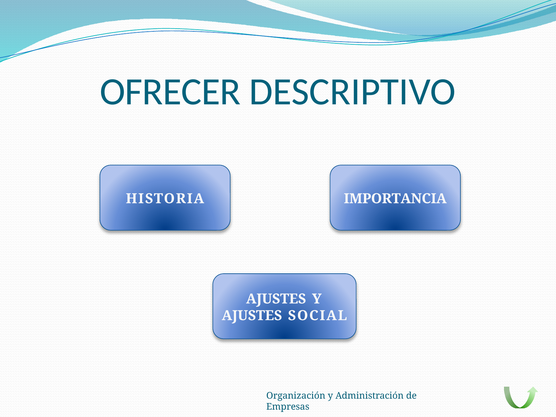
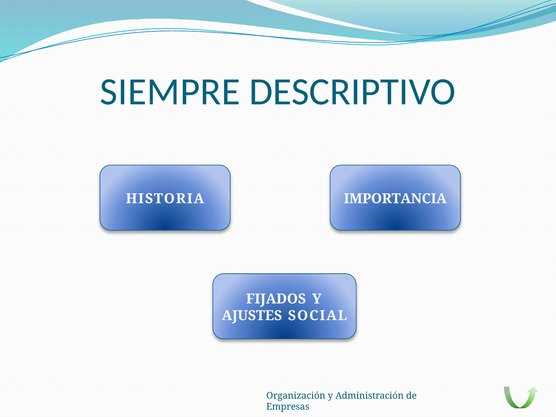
OFRECER: OFRECER -> SIEMPRE (170, 92)
AJUSTES: AJUSTES -> FIJADOS (276, 299)
